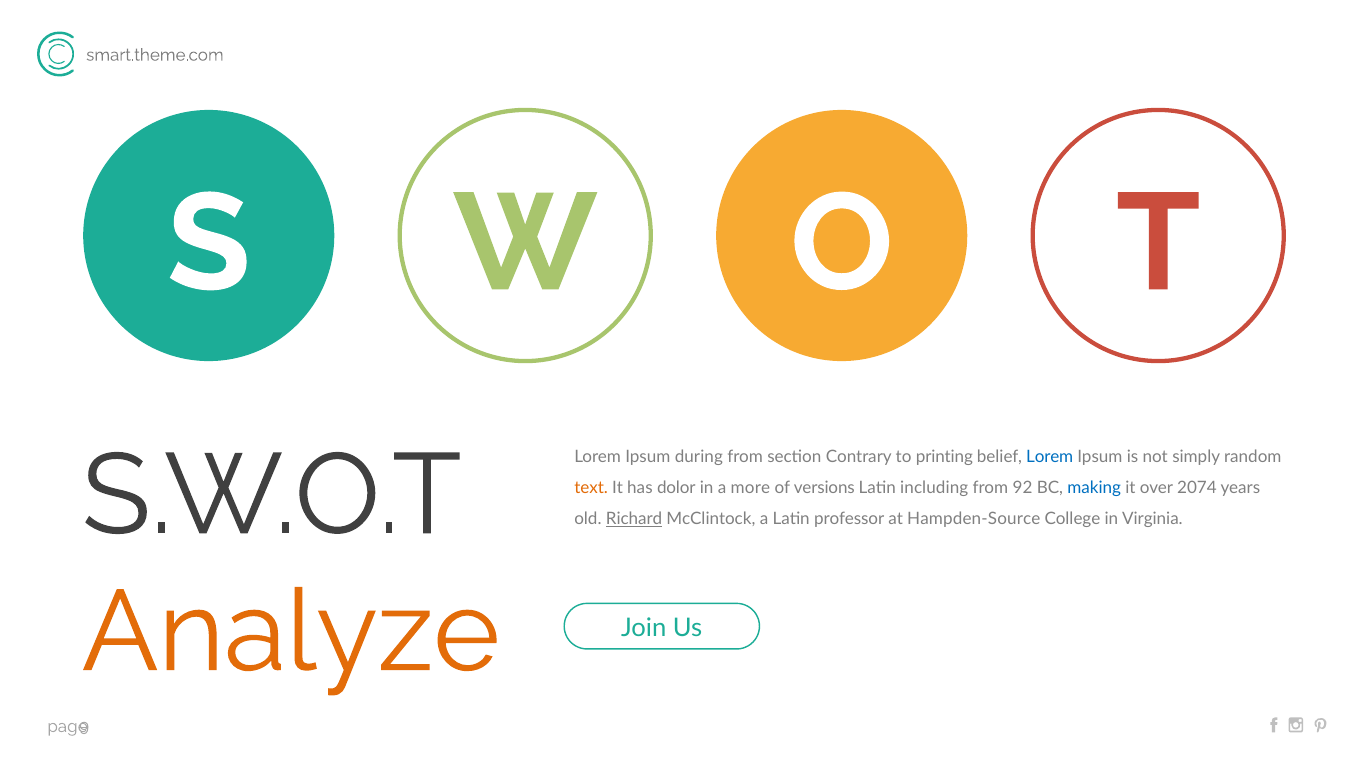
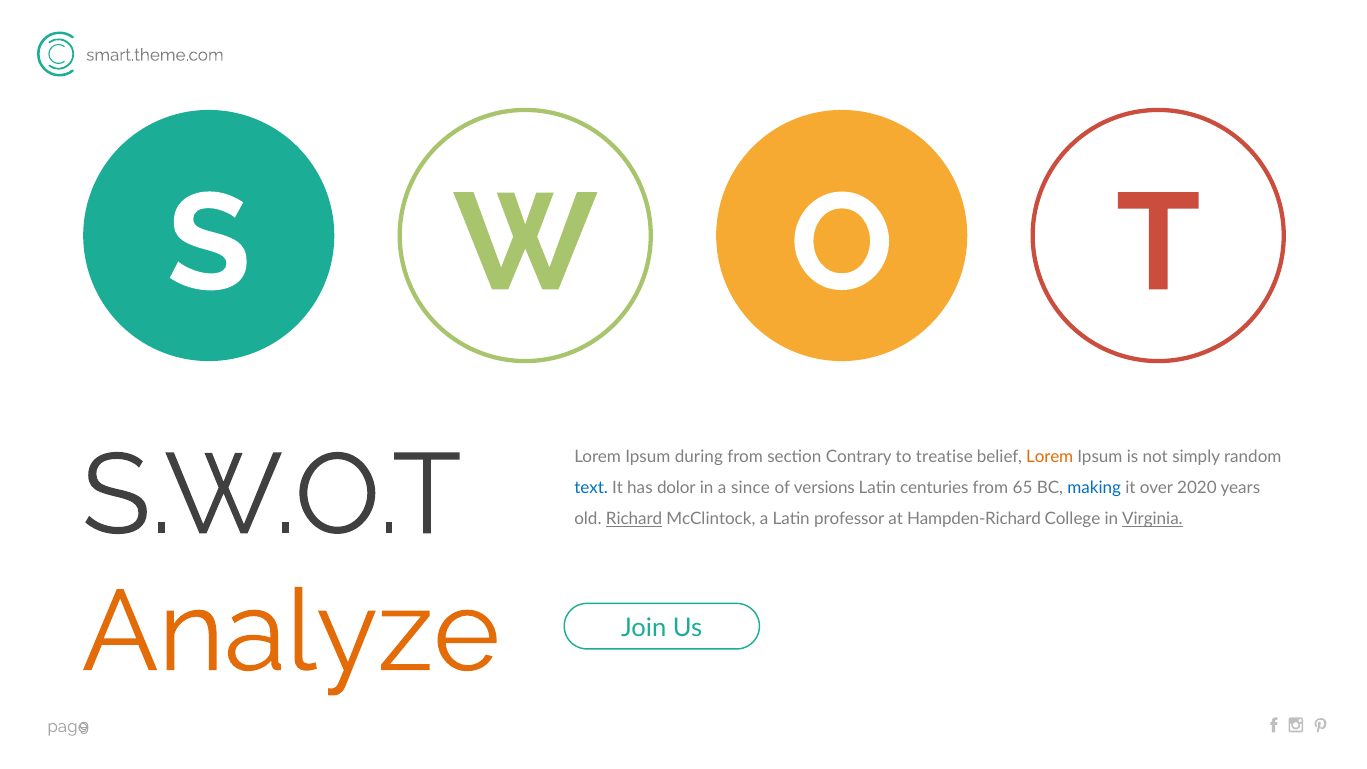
printing: printing -> treatise (944, 457)
Lorem colour: blue -> orange (1050, 457)
text colour: orange -> blue (591, 488)
more: more -> since (750, 488)
including: including -> centuries (934, 488)
92: 92 -> 65 (1023, 488)
2074: 2074 -> 2020 (1197, 488)
Hampden-Source: Hampden-Source -> Hampden-Richard (974, 519)
Virginia underline: none -> present (1152, 519)
